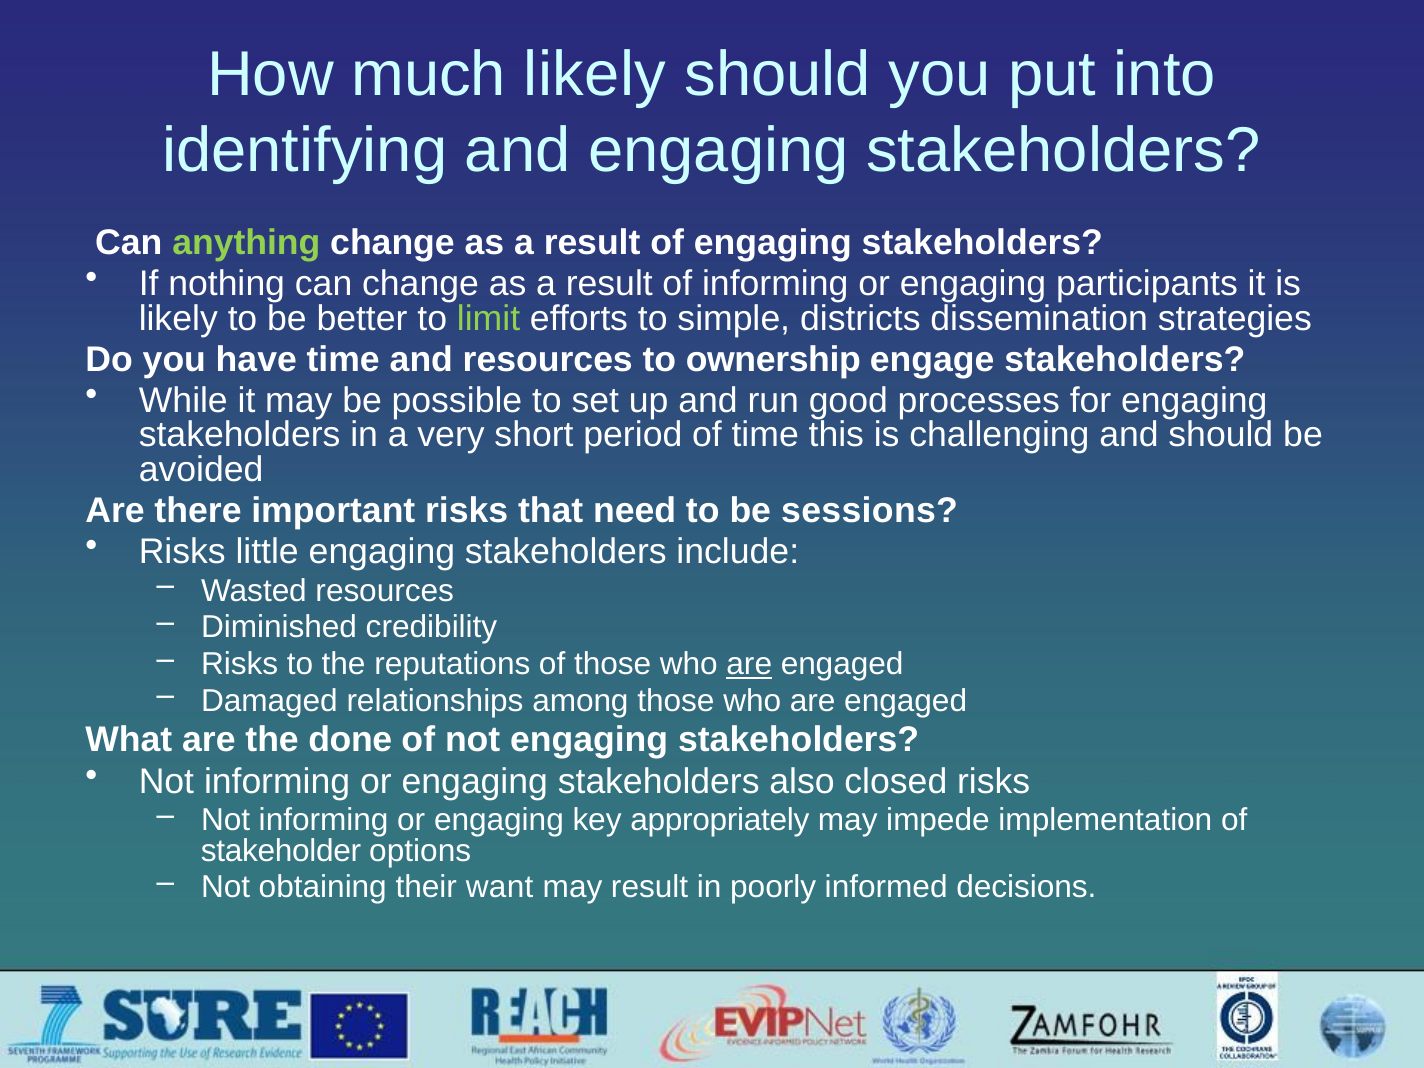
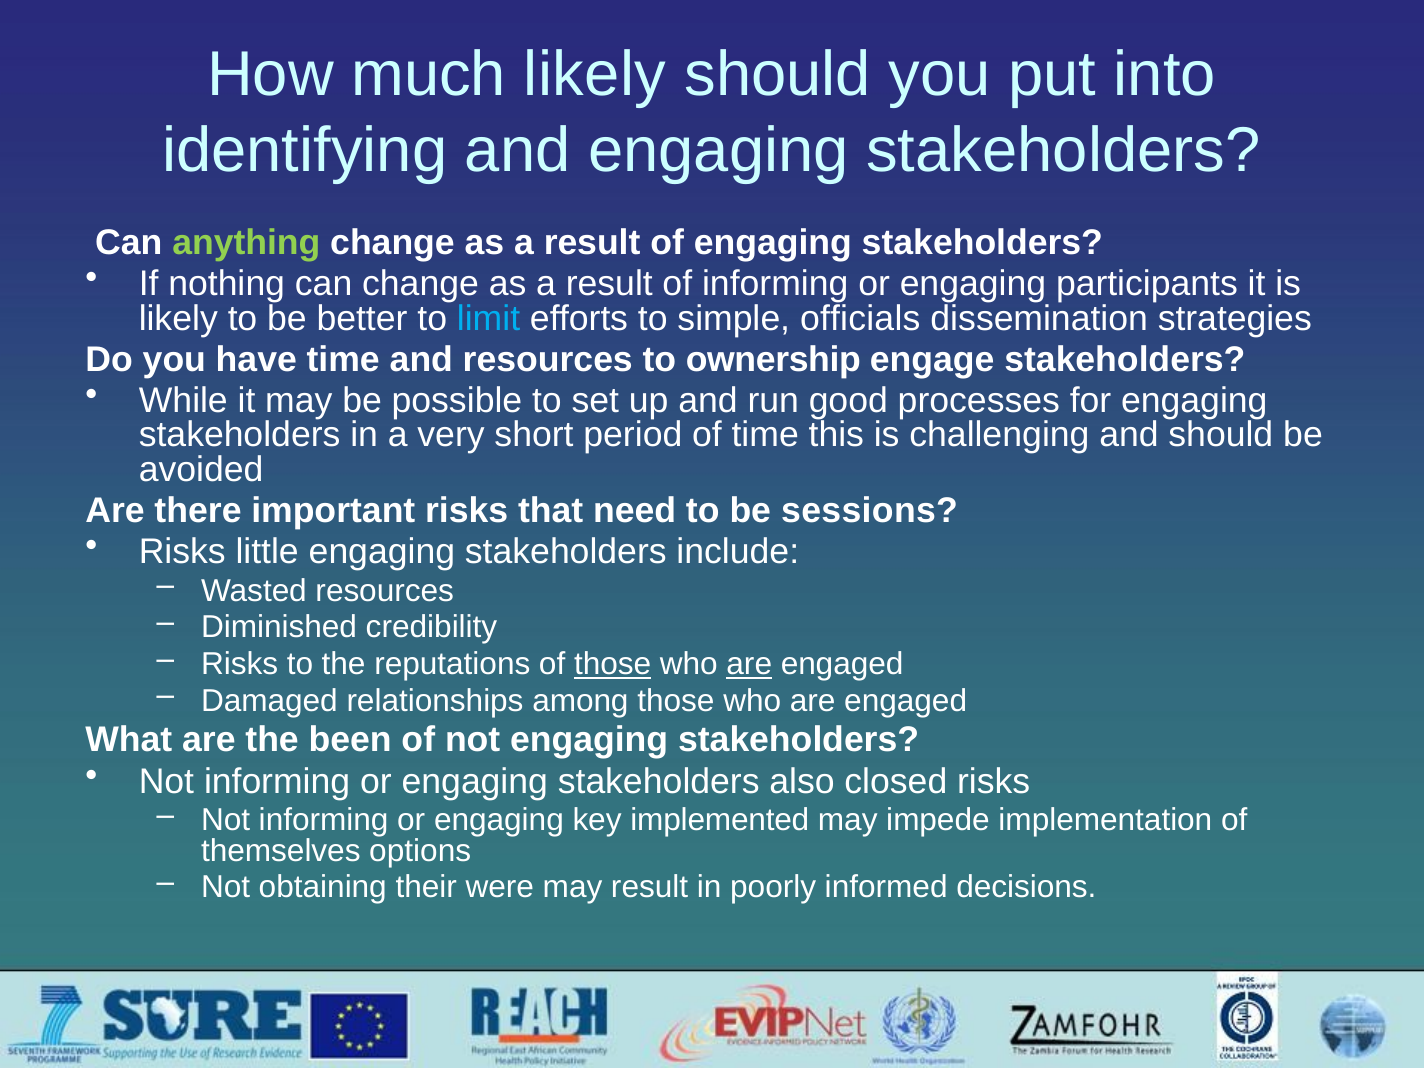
limit colour: light green -> light blue (489, 318)
districts: districts -> officials (860, 318)
those underline: none -> present (613, 664)
done: done -> been (350, 740)
appropriately: appropriately -> implemented (720, 820)
stakeholder: stakeholder -> themselves (281, 851)
want: want -> were (500, 887)
